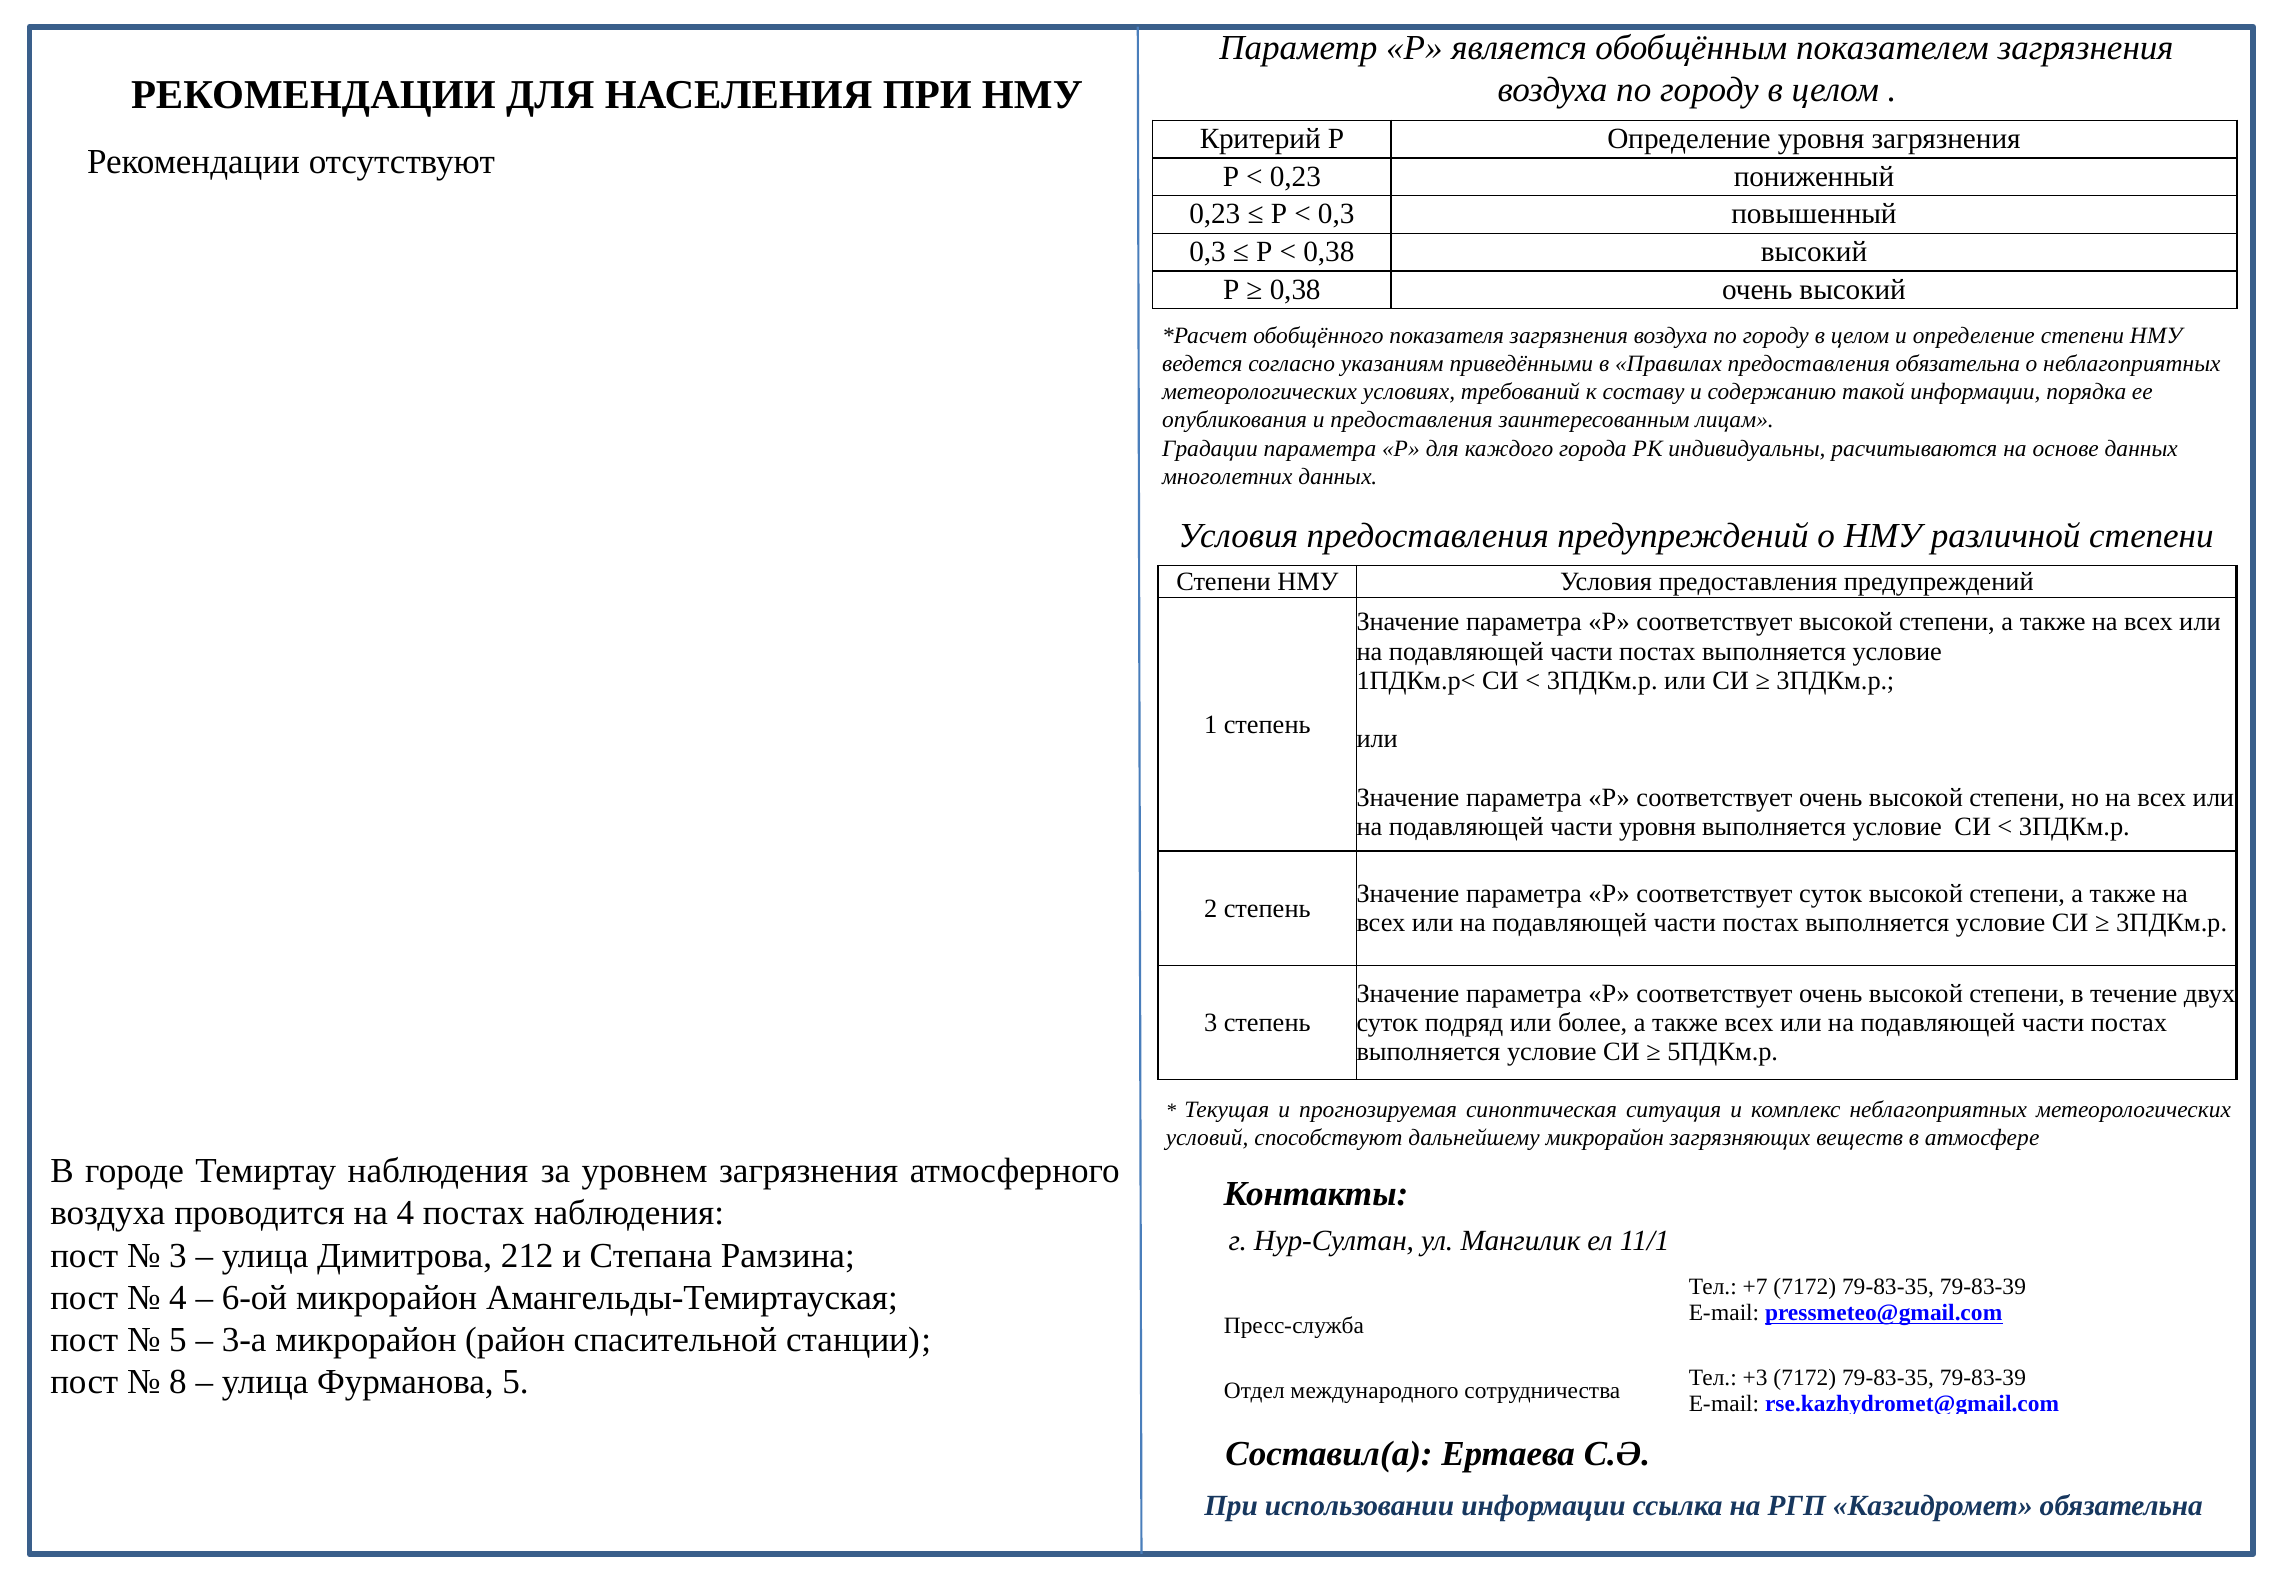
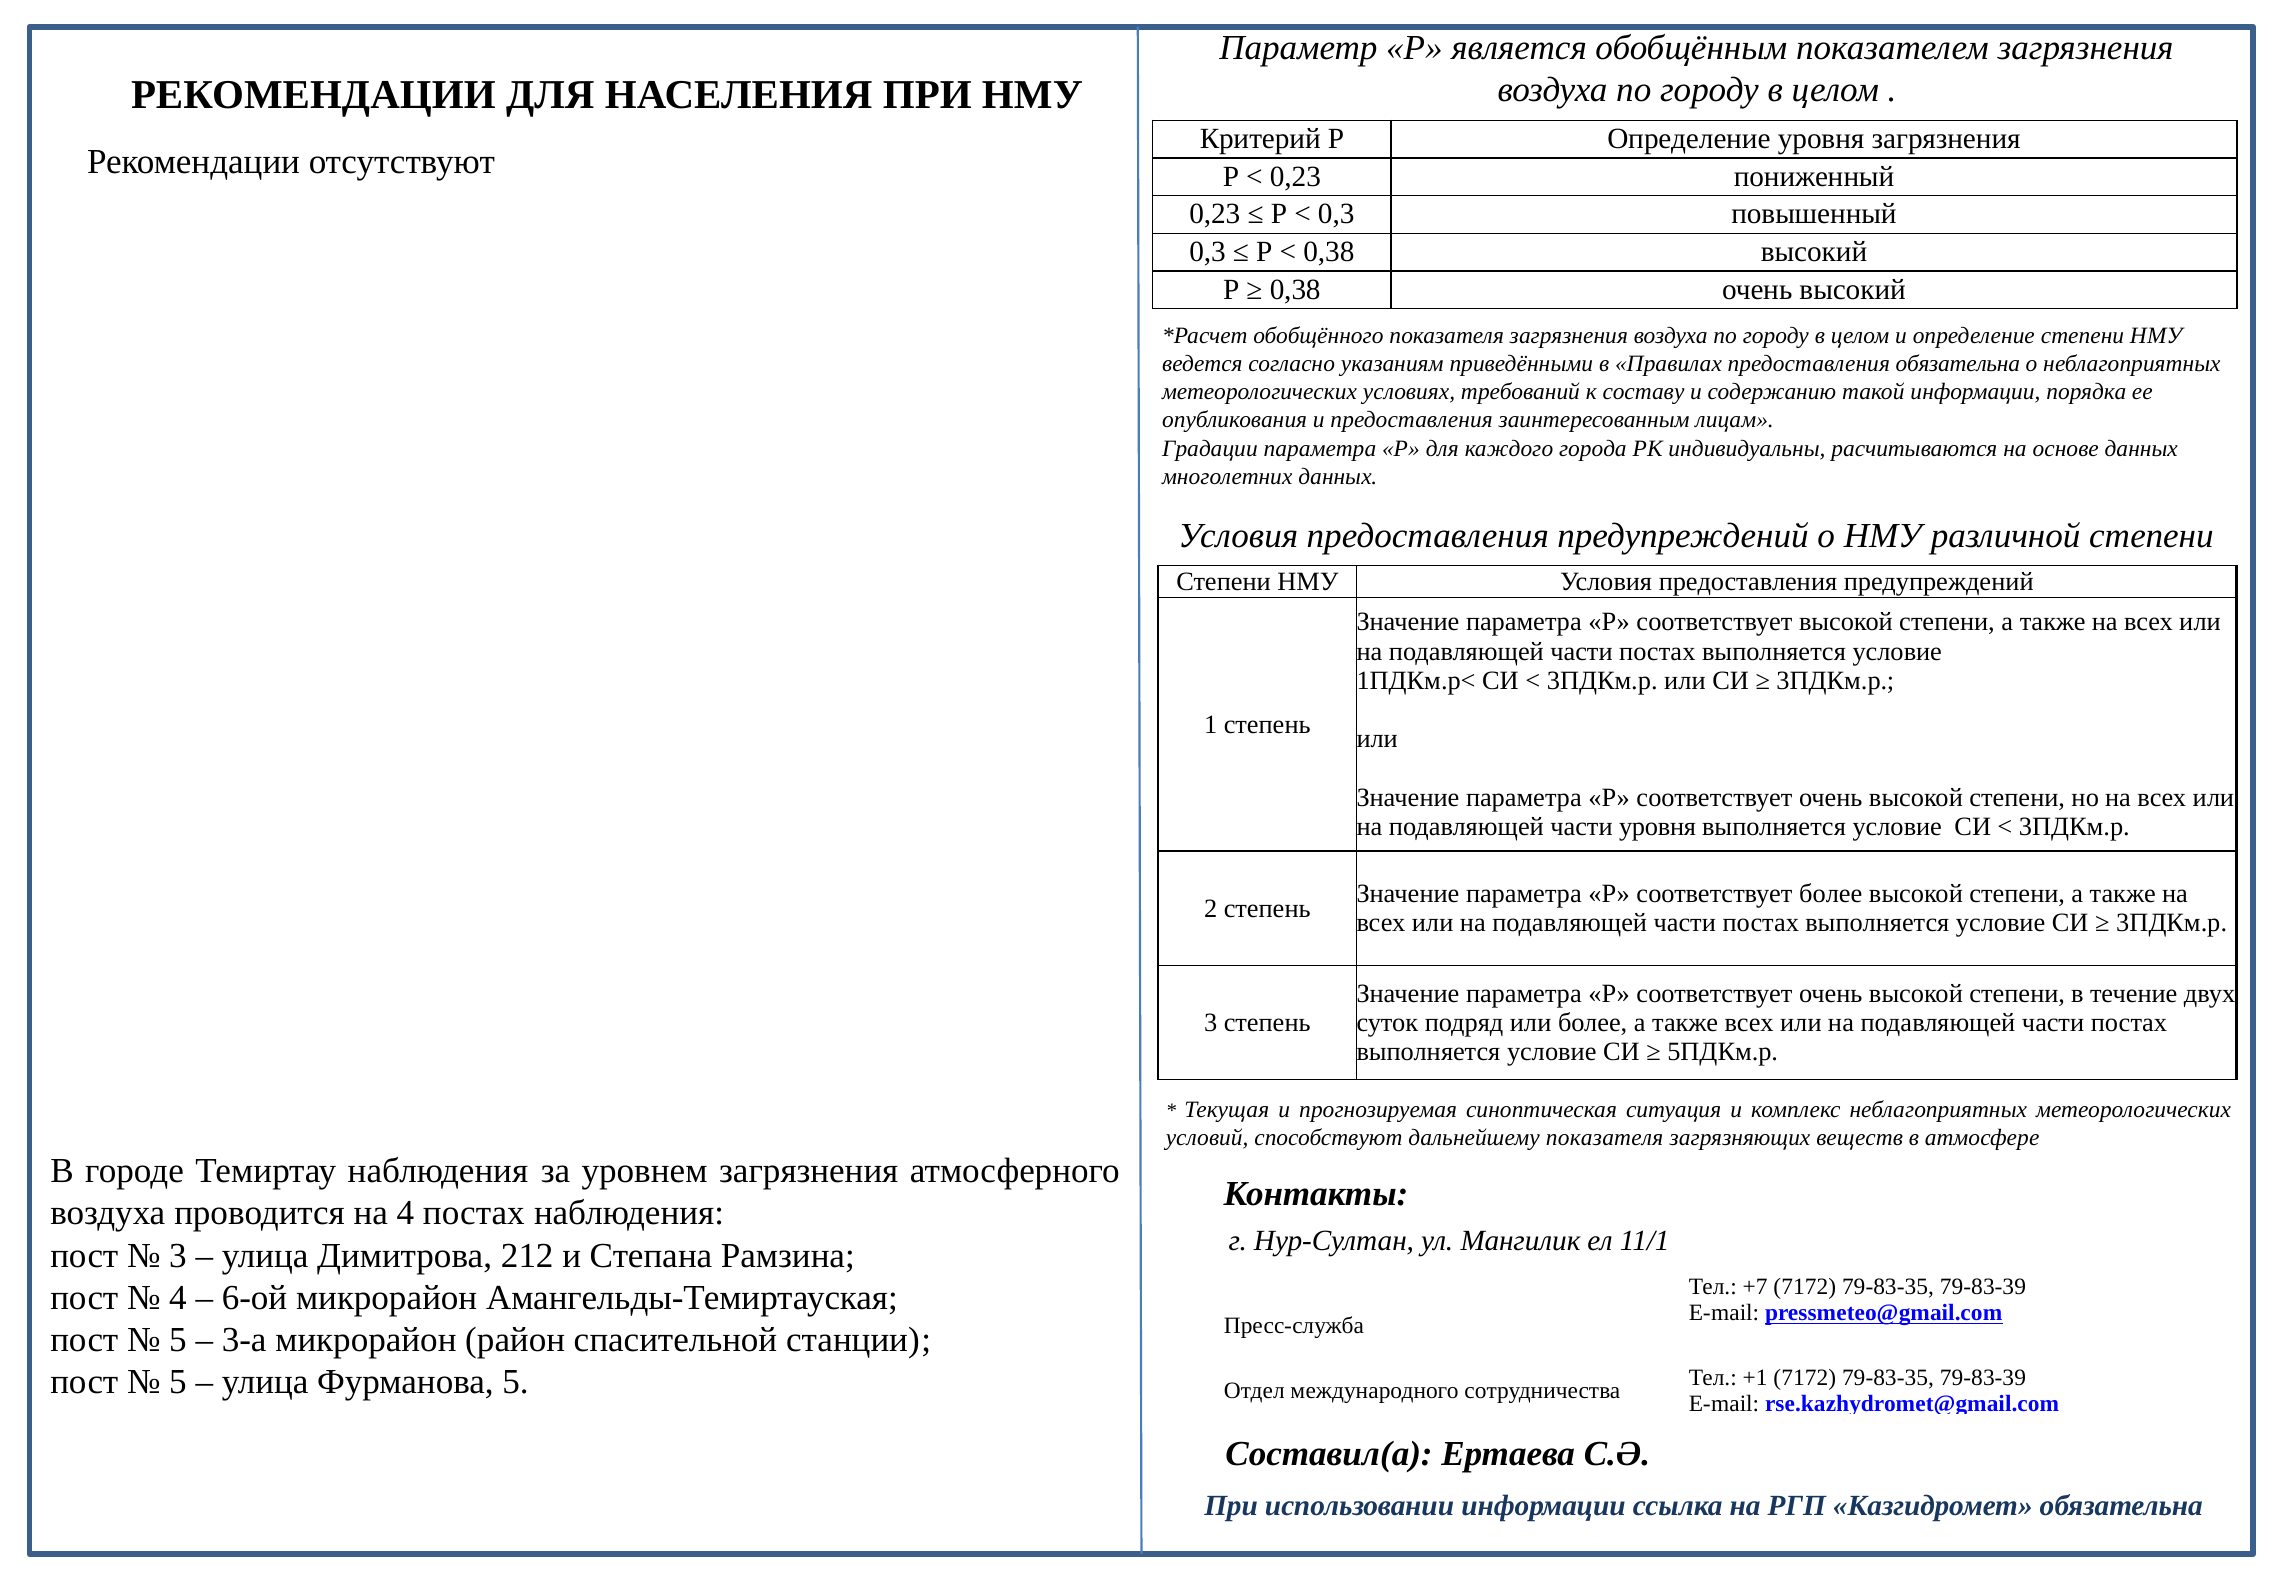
соответствует суток: суток -> более (1831, 894)
дальнейшему микрорайон: микрорайон -> показателя (1605, 1137)
8: 8 -> 5 (178, 1382)
+3: +3 -> +1 (1755, 1378)
